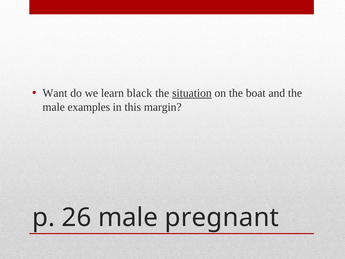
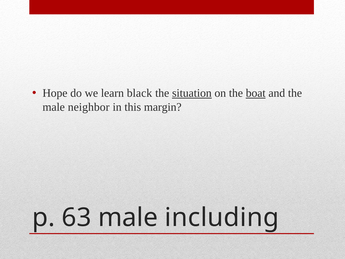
Want: Want -> Hope (55, 93)
boat underline: none -> present (256, 93)
examples: examples -> neighbor (89, 107)
26: 26 -> 63 (77, 217)
pregnant: pregnant -> including (222, 217)
